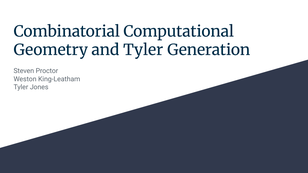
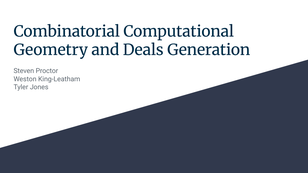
and Tyler: Tyler -> Deals (143, 50)
